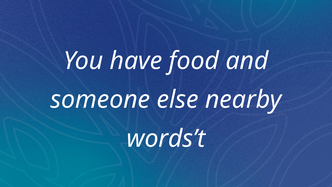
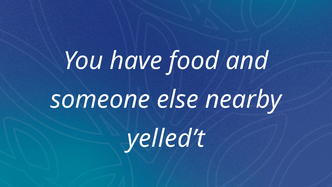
words’t: words’t -> yelled’t (166, 138)
